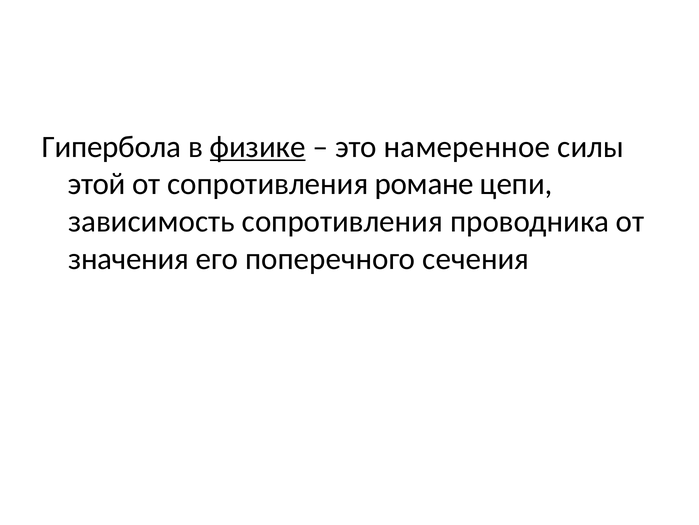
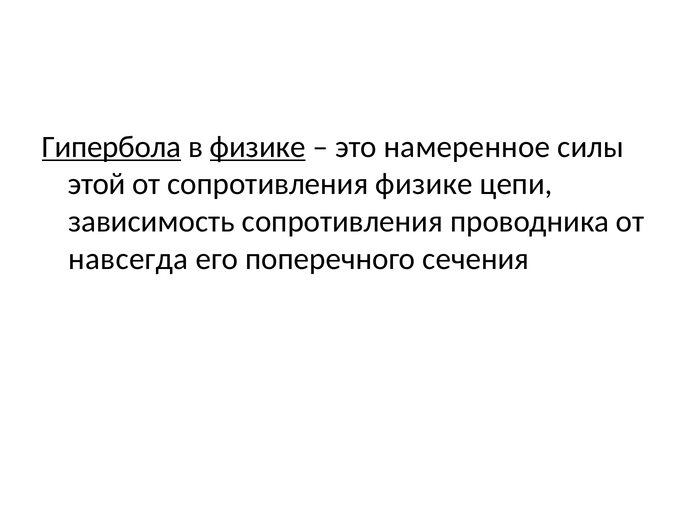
Гипербола underline: none -> present (112, 147)
сопротивления романе: романе -> физике (424, 184)
значения: значения -> навсегда (128, 259)
